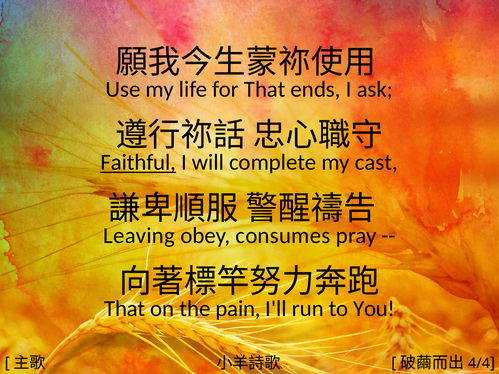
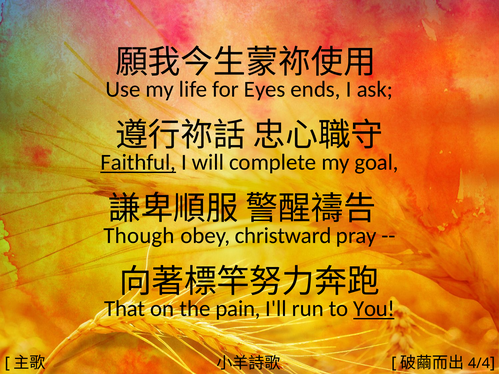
for That: That -> Eyes (265, 89)
cast: cast -> goal (377, 163)
Leaving: Leaving -> Though (139, 236)
consumes: consumes -> christward (283, 236)
You underline: none -> present (374, 309)
